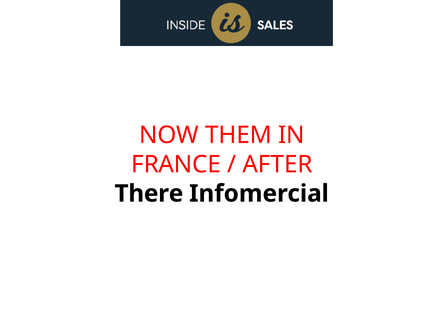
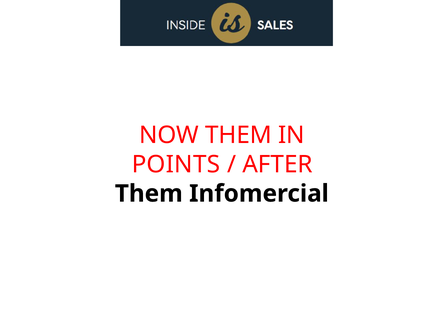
FRANCE: FRANCE -> POINTS (176, 164)
There: There -> Them (149, 194)
